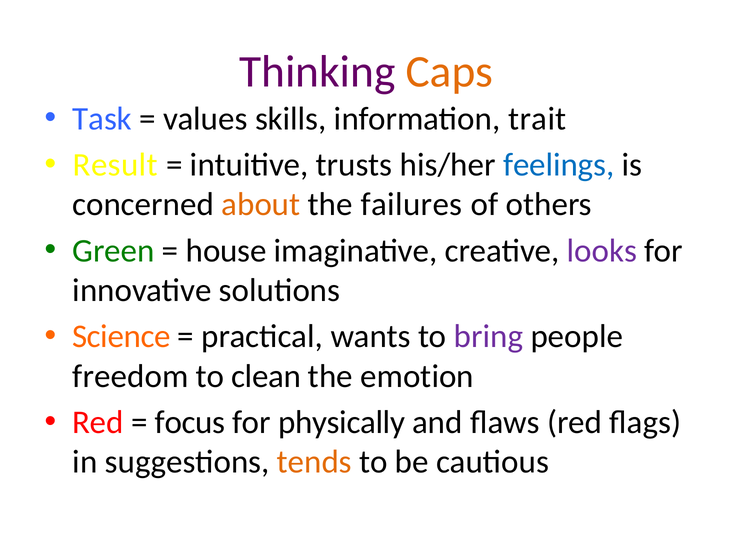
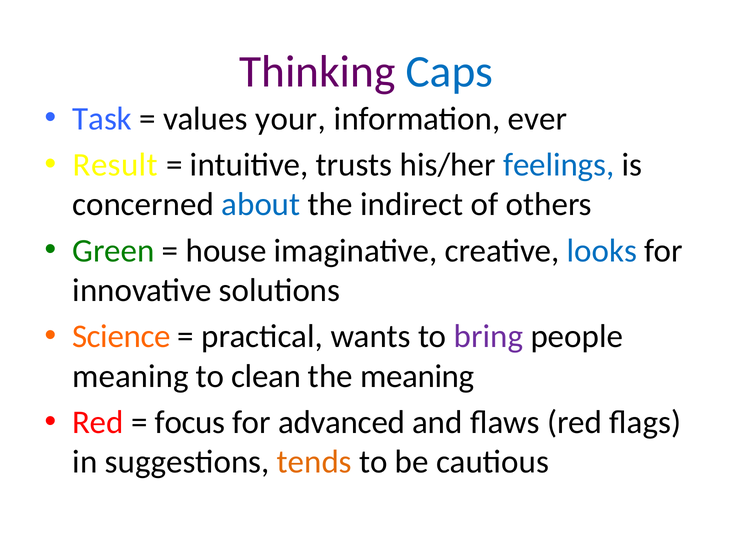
Caps colour: orange -> blue (449, 72)
skills: skills -> your (291, 119)
trait: trait -> ever (538, 119)
about colour: orange -> blue (261, 205)
failures: failures -> indirect (412, 205)
looks colour: purple -> blue (602, 251)
freedom: freedom -> meaning (131, 376)
the emotion: emotion -> meaning (417, 376)
physically: physically -> advanced (342, 423)
